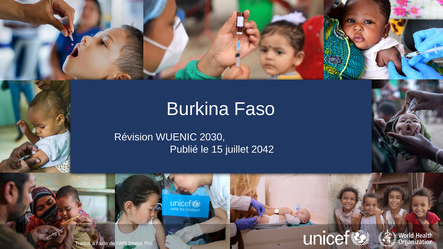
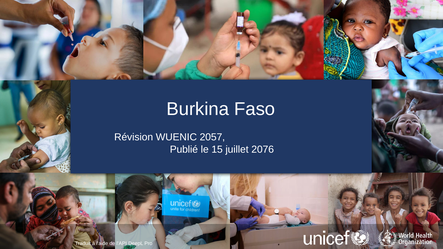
2030: 2030 -> 2057 (212, 137)
2042: 2042 -> 2076 (263, 150)
